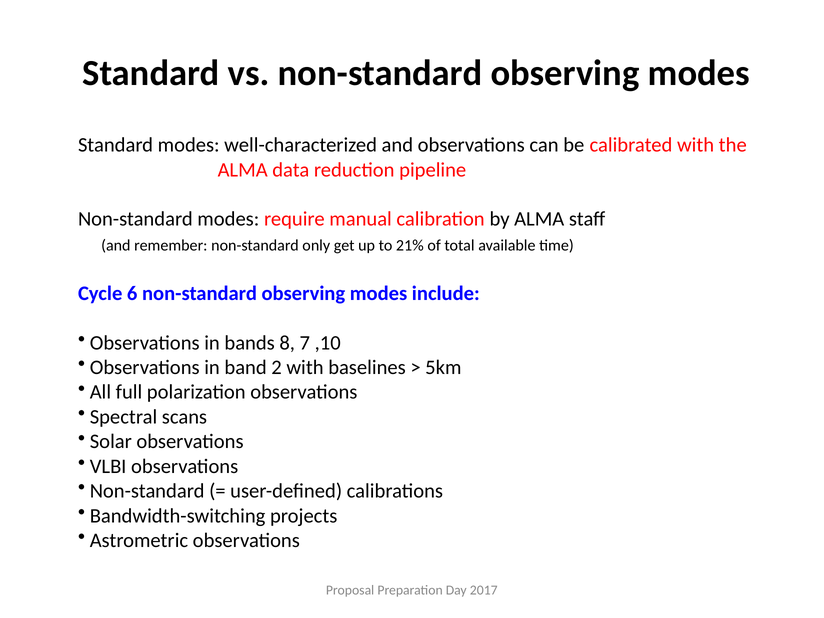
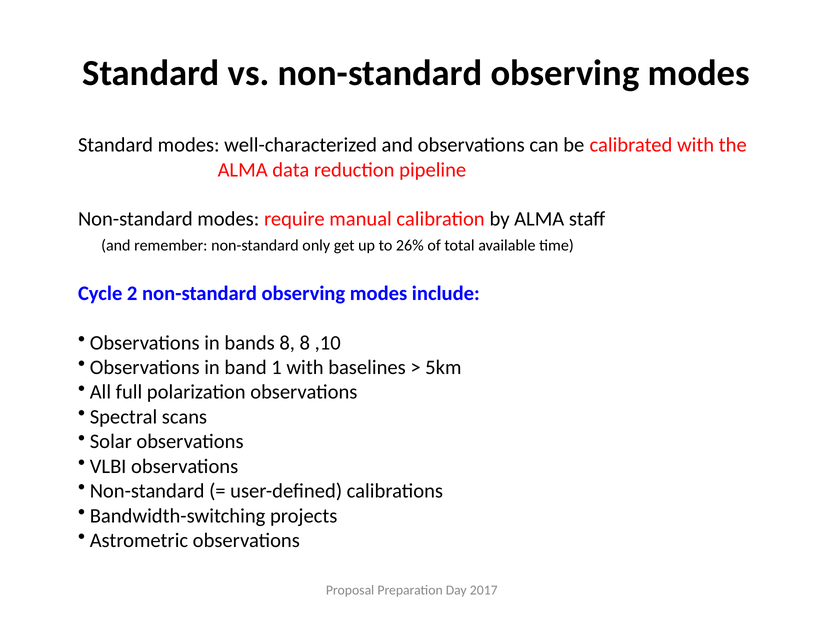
21%: 21% -> 26% (410, 245)
6: 6 -> 2 (132, 293)
8 7: 7 -> 8 (305, 343)
2: 2 -> 1 (277, 367)
